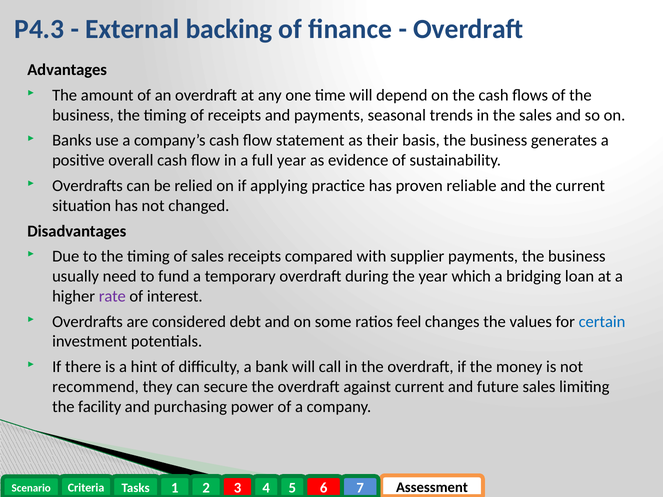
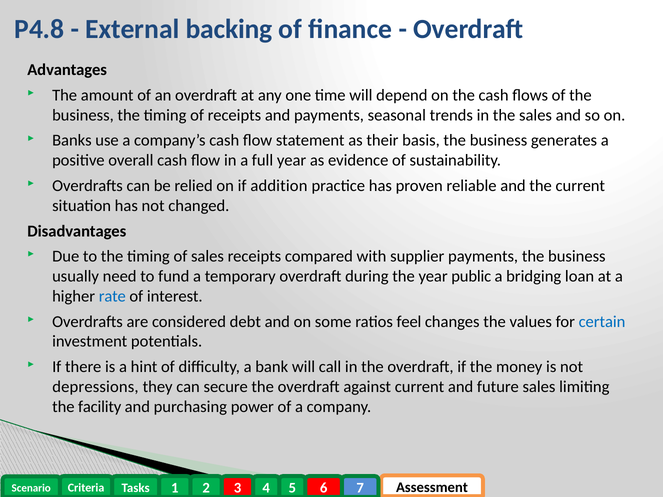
P4.3: P4.3 -> P4.8 (39, 29)
applying: applying -> addition (279, 186)
which: which -> public (471, 276)
rate colour: purple -> blue (112, 296)
recommend: recommend -> depressions (95, 387)
